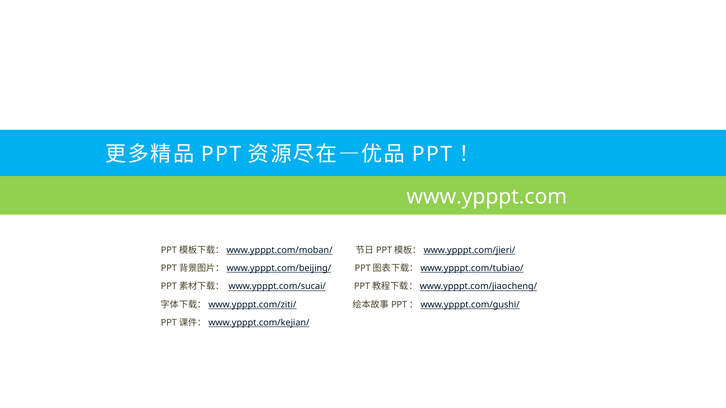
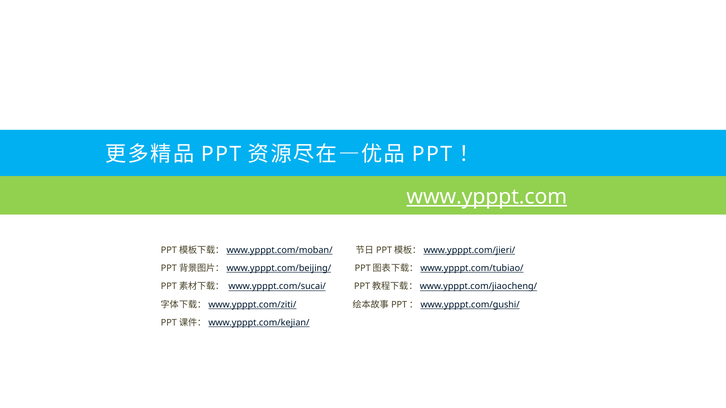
www.ypppt.com underline: none -> present (487, 197)
